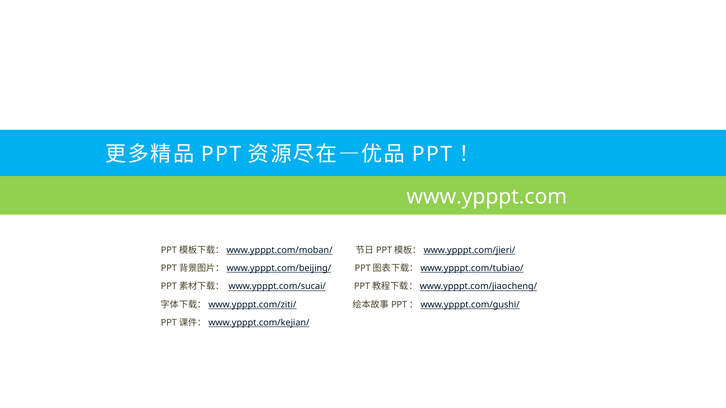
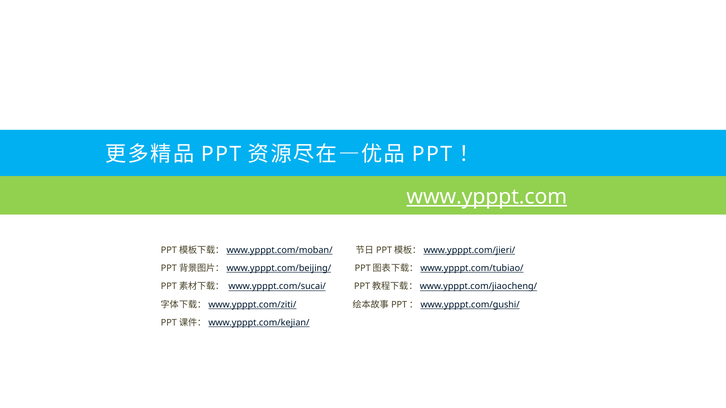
www.ypppt.com underline: none -> present (487, 197)
